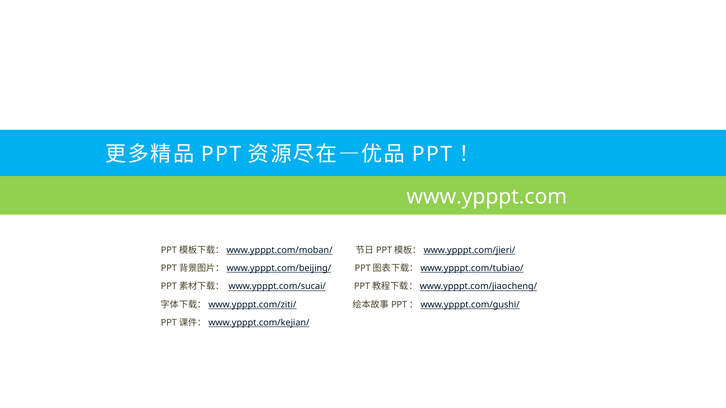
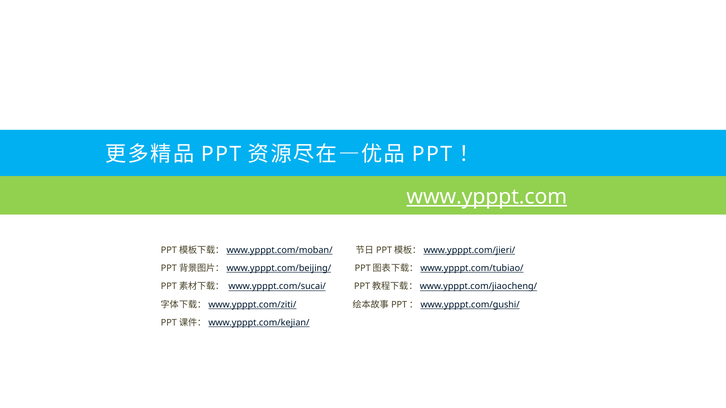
www.ypppt.com underline: none -> present (487, 197)
